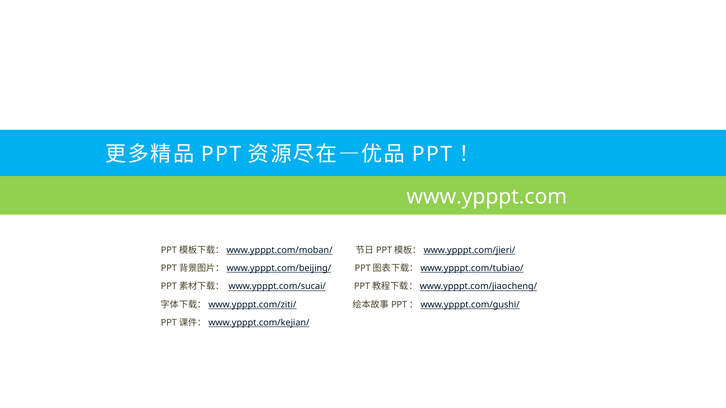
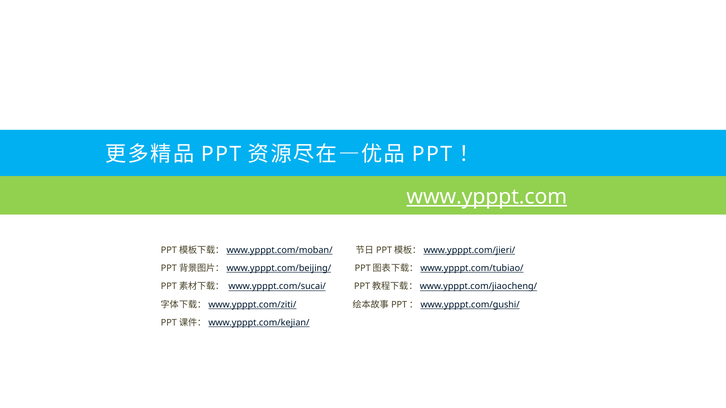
www.ypppt.com underline: none -> present (487, 197)
